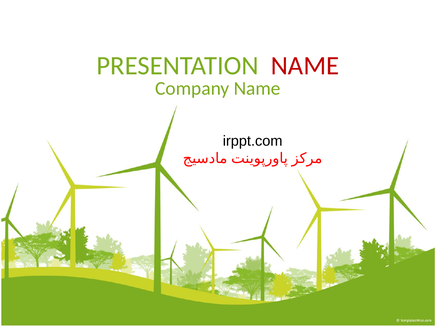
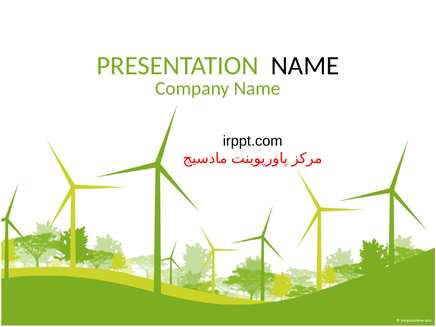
NAME colour: red -> black (305, 66)
